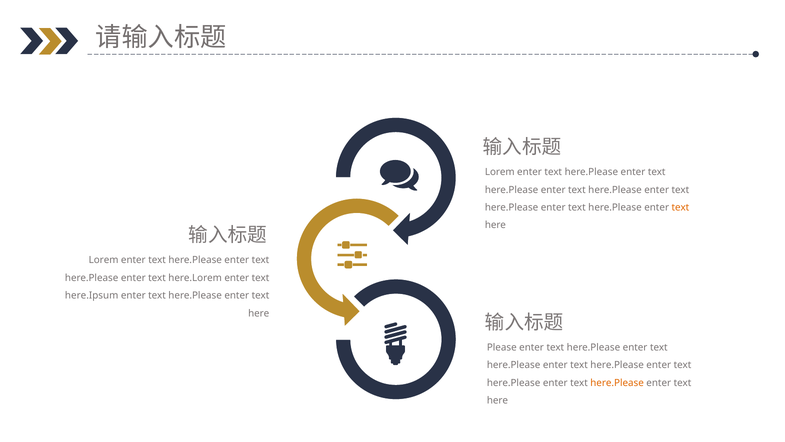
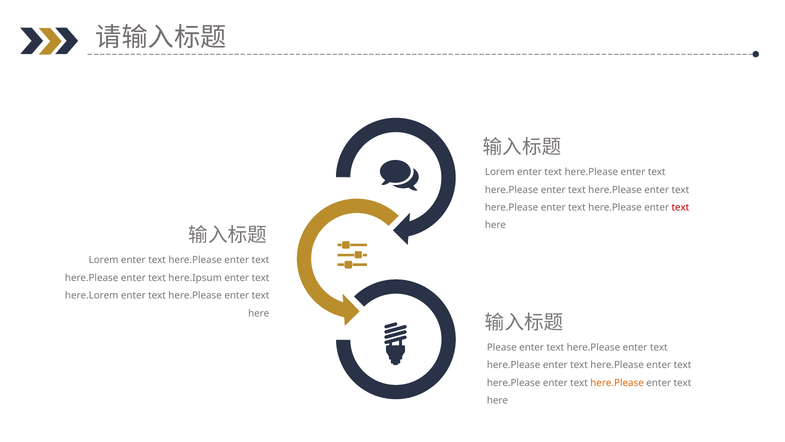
text colour: orange -> red (680, 207)
here.Lorem: here.Lorem -> here.Ipsum (195, 278)
here.Ipsum: here.Ipsum -> here.Lorem (92, 295)
